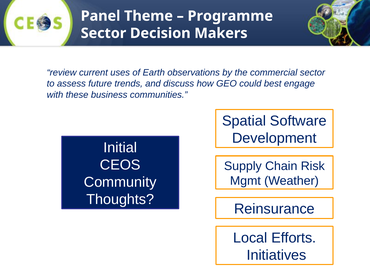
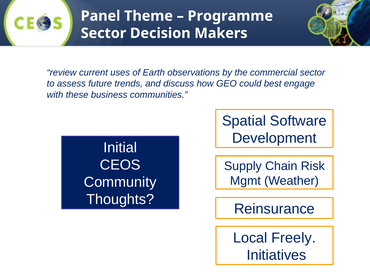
Efforts: Efforts -> Freely (294, 238)
